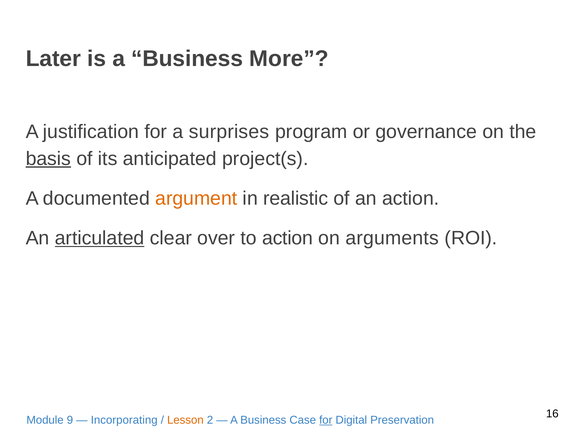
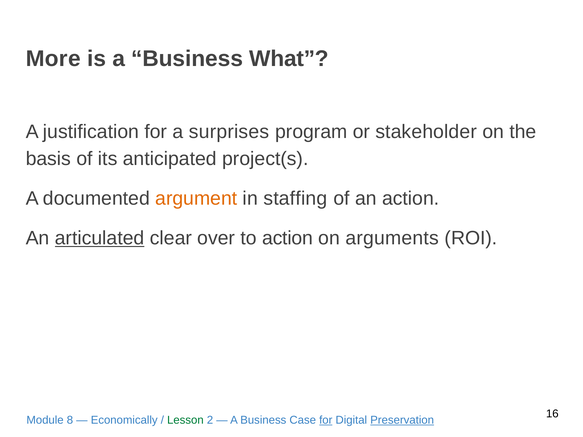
Later: Later -> More (53, 59)
More: More -> What (289, 59)
governance: governance -> stakeholder (426, 132)
basis underline: present -> none (48, 159)
realistic: realistic -> staffing (295, 199)
9: 9 -> 8 (70, 420)
Incorporating: Incorporating -> Economically (124, 420)
Lesson colour: orange -> green (185, 420)
Preservation underline: none -> present (402, 420)
